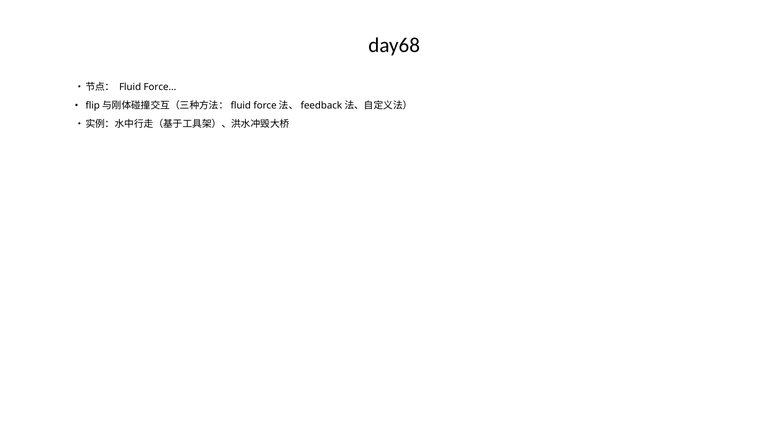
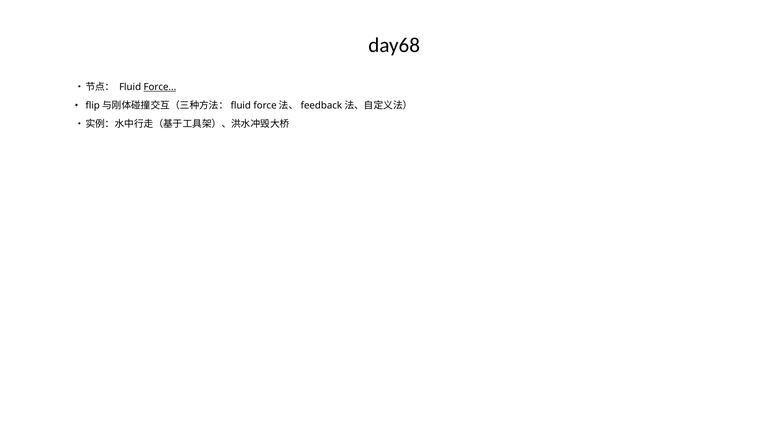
Force underline: none -> present (160, 87)
